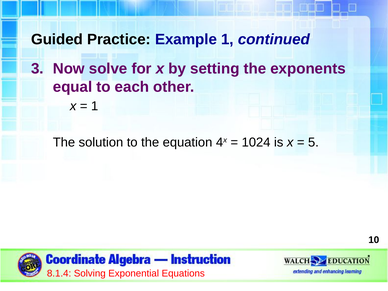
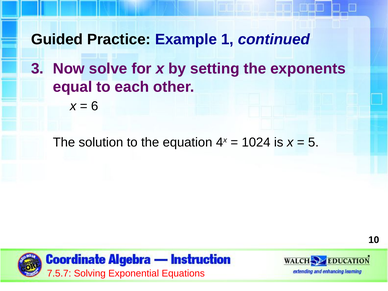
1: 1 -> 6 (95, 106)
8.1.4: 8.1.4 -> 7.5.7 (59, 273)
